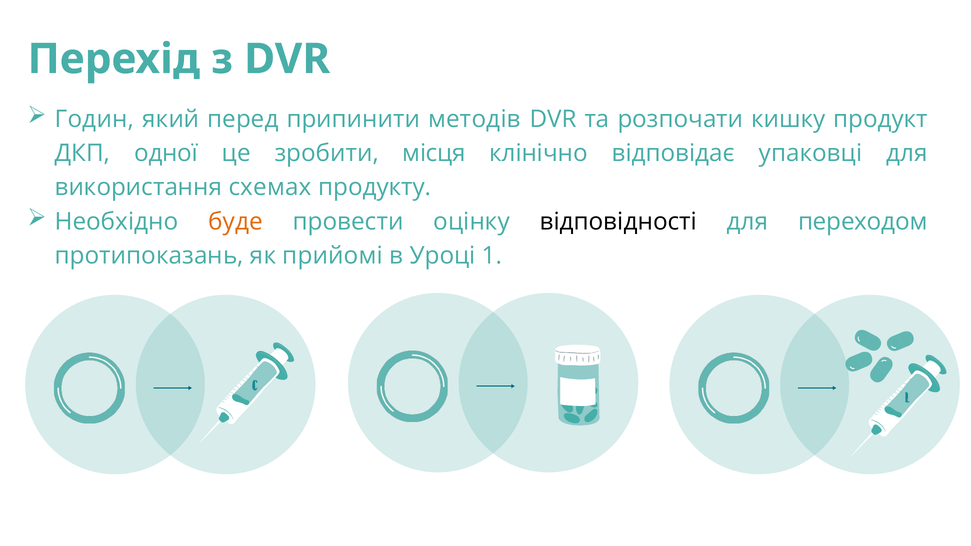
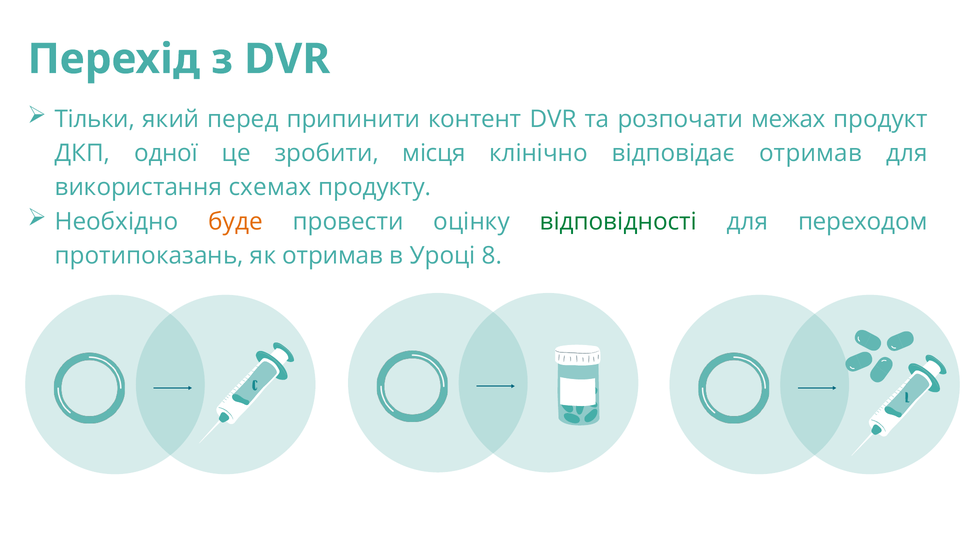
Годин: Годин -> Тільки (95, 119)
методів: методів -> контент (475, 119)
кишку: кишку -> межах (788, 119)
відповідає упаковці: упаковці -> отримав (810, 153)
відповідності colour: black -> green (618, 222)
як прийомі: прийомі -> отримав (333, 256)
1: 1 -> 8 (492, 256)
